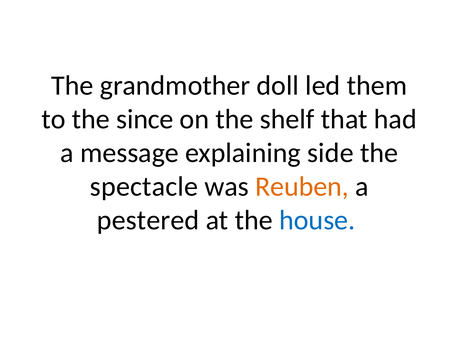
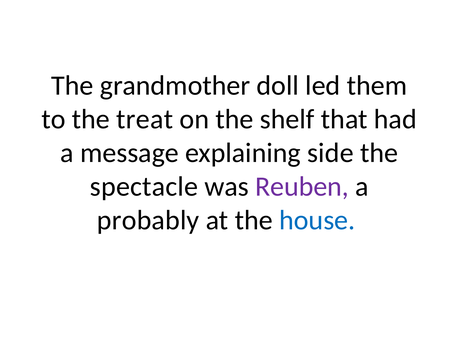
since: since -> treat (145, 119)
Reuben colour: orange -> purple (302, 187)
pestered: pestered -> probably (148, 220)
